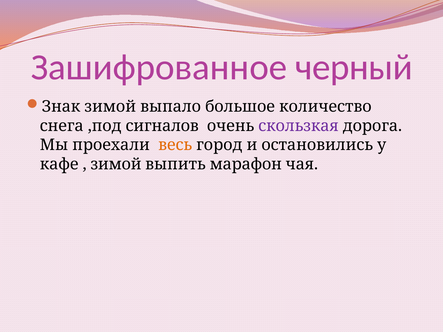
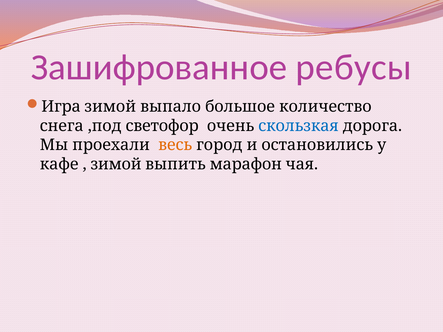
черный: черный -> ребусы (354, 67)
Знак: Знак -> Игра (61, 107)
сигналов: сигналов -> светофор (162, 126)
скользкая colour: purple -> blue (298, 126)
